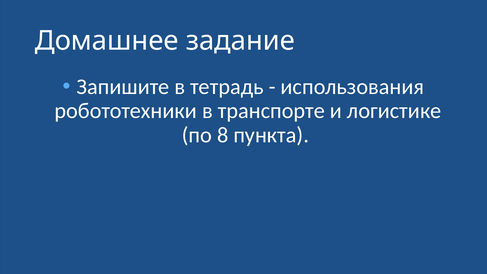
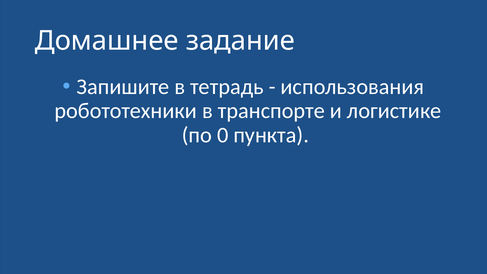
8: 8 -> 0 (223, 135)
